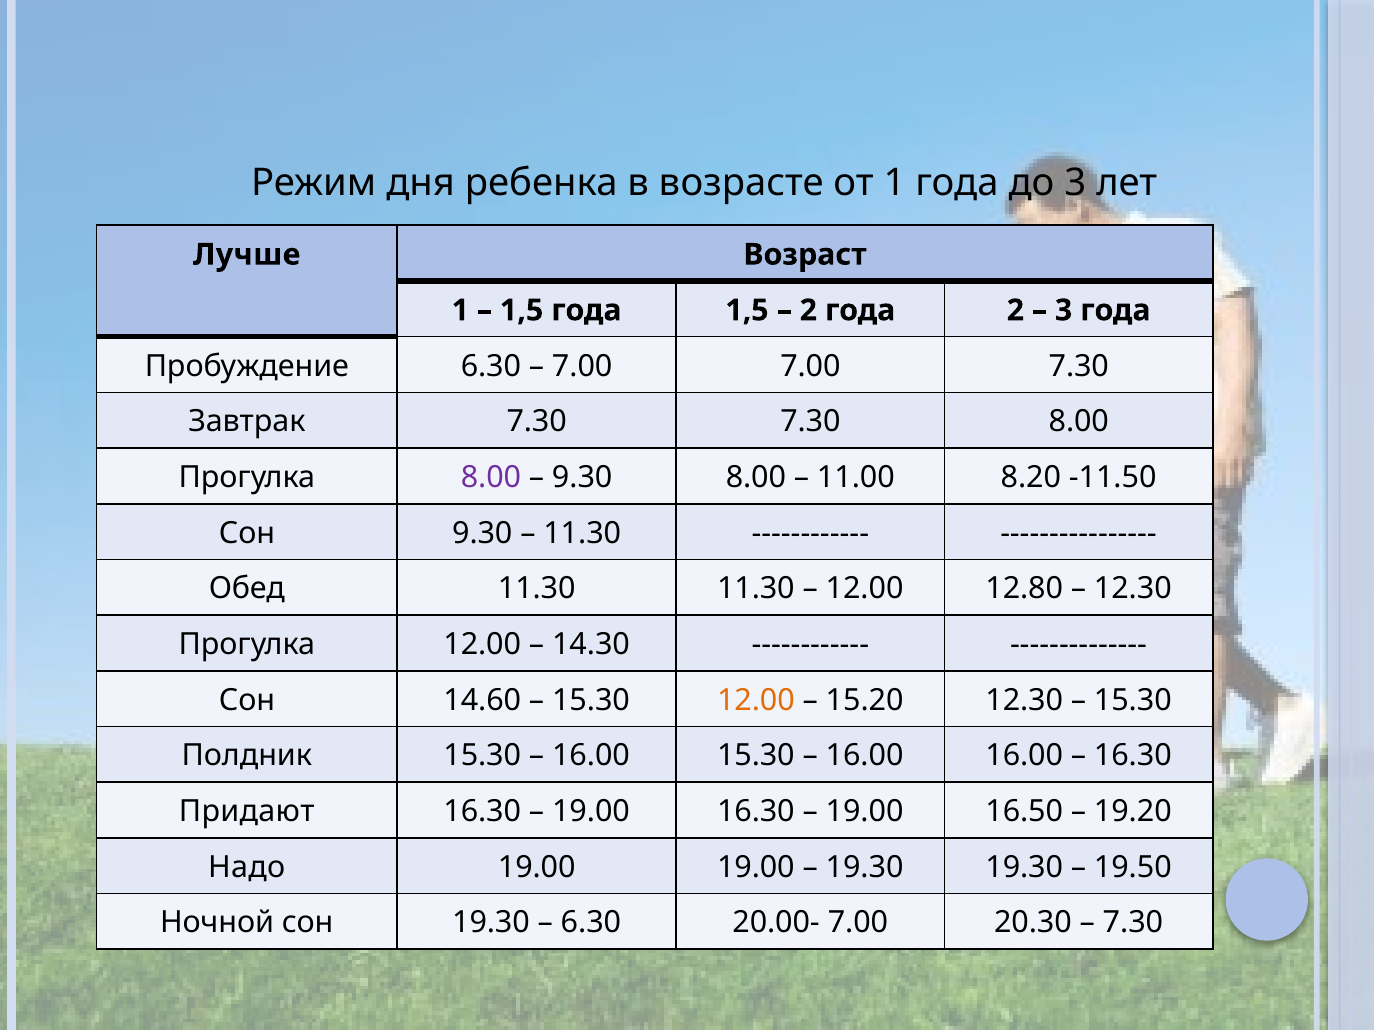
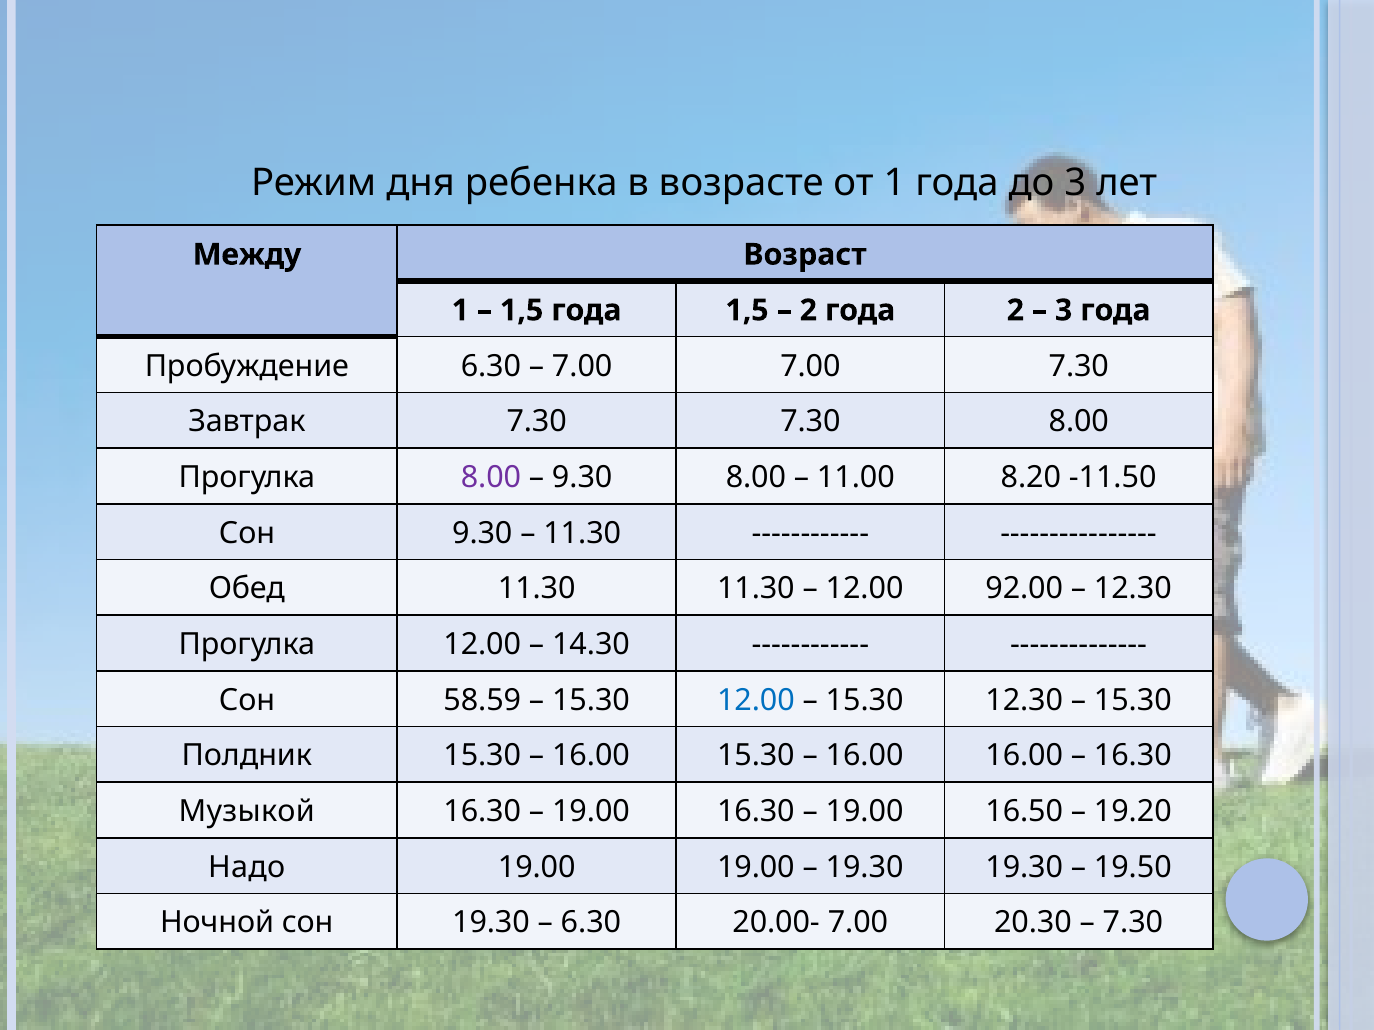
Лучше: Лучше -> Между (247, 255)
12.80: 12.80 -> 92.00 (1024, 589)
14.60: 14.60 -> 58.59 (482, 700)
12.00 colour: orange -> blue (756, 700)
15.20: 15.20 -> 15.30 (865, 700)
Придают: Придают -> Музыкой (247, 812)
